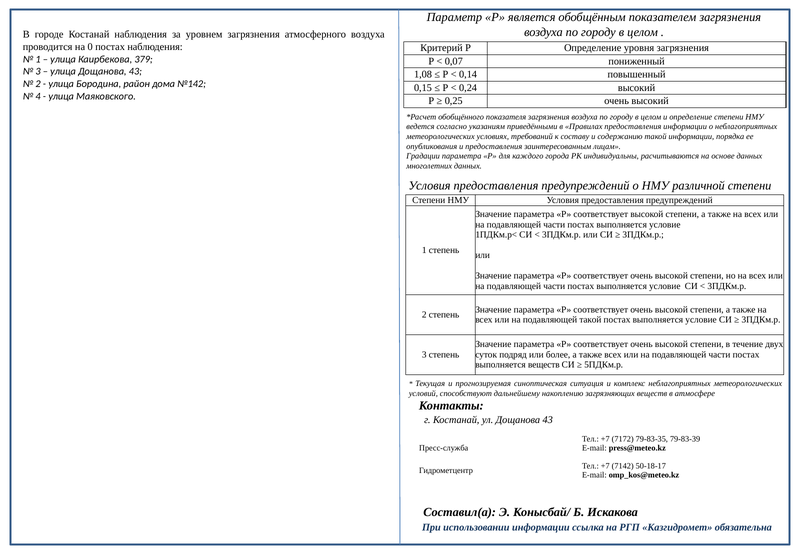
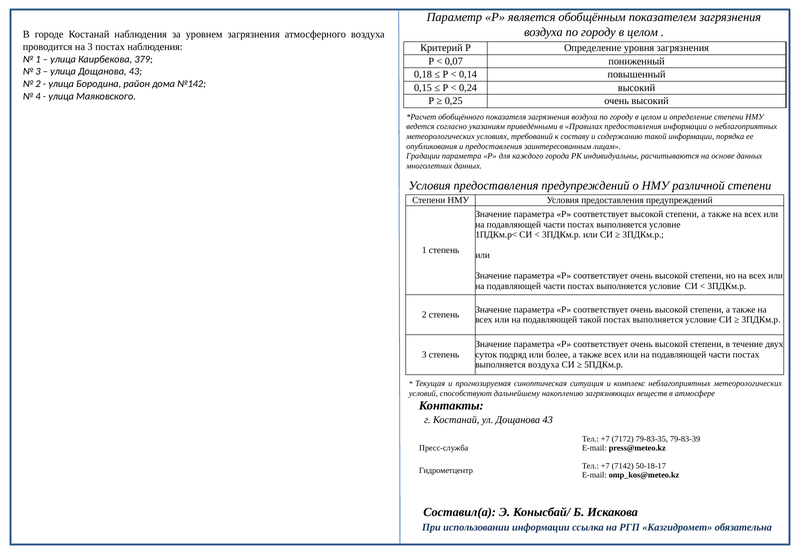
на 0: 0 -> 3 (90, 47)
1,08: 1,08 -> 0,18 (423, 74)
выполняется веществ: веществ -> воздуха (544, 365)
